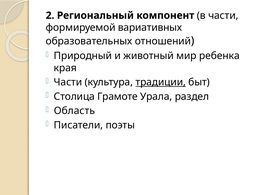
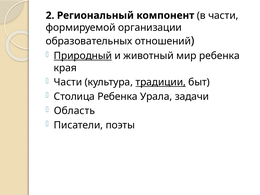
вариативных: вариативных -> организации (150, 28)
Природный underline: none -> present (83, 56)
Столица Грамоте: Грамоте -> Ребенка (118, 97)
раздел: раздел -> задачи (192, 97)
